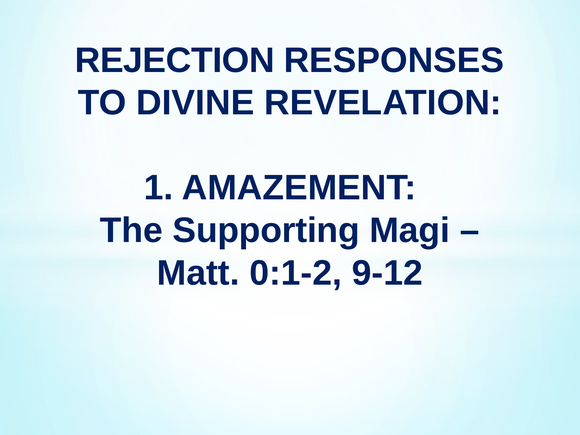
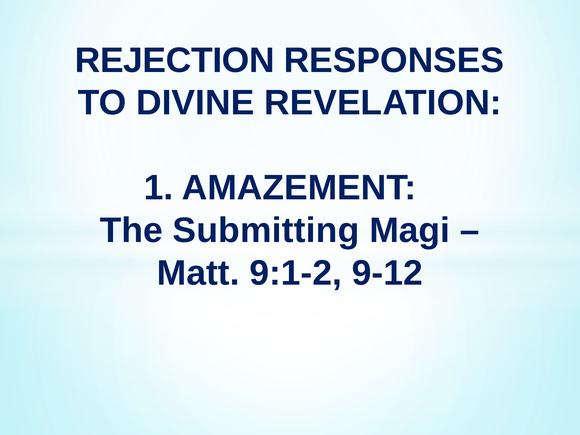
Supporting: Supporting -> Submitting (266, 230)
0:1-2: 0:1-2 -> 9:1-2 (296, 273)
